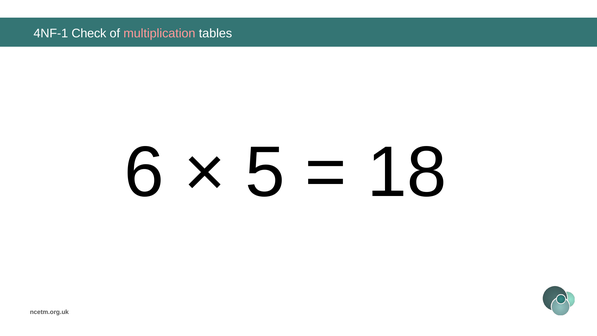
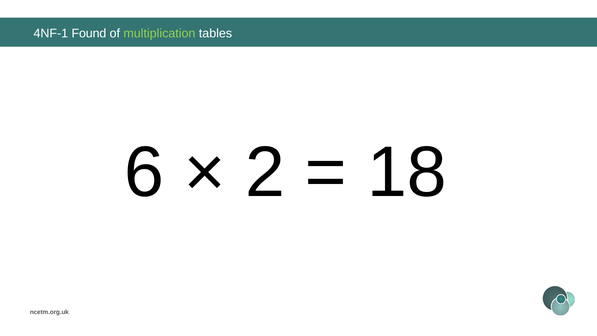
Check: Check -> Found (89, 33)
multiplication colour: pink -> light green (159, 33)
5: 5 -> 2 (265, 172)
